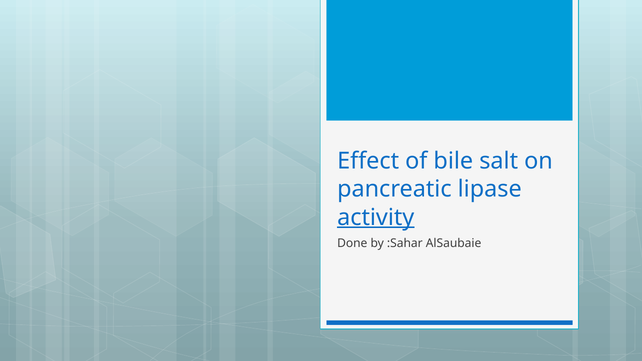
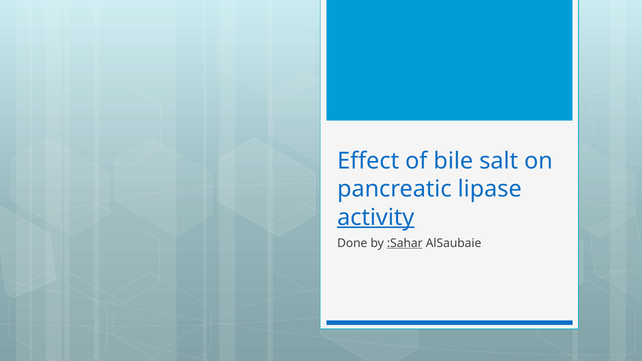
:Sahar underline: none -> present (405, 243)
